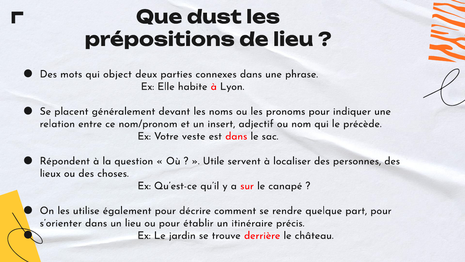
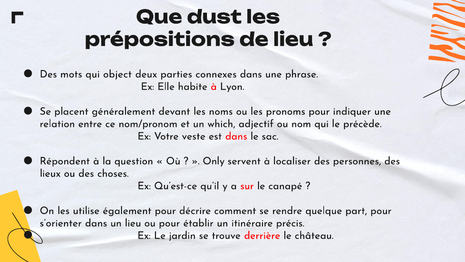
insert: insert -> which (221, 124)
Utile: Utile -> Only (214, 161)
